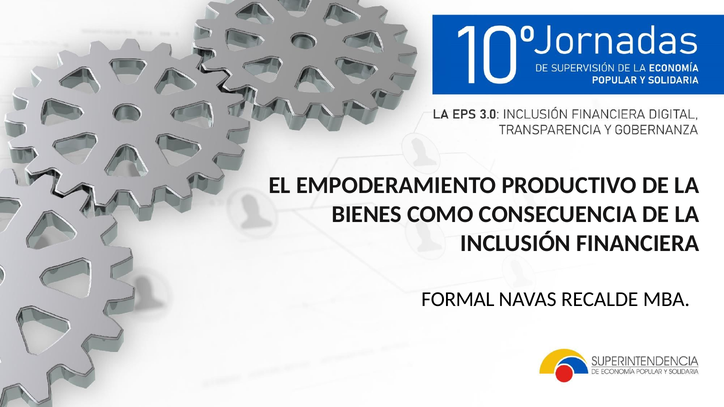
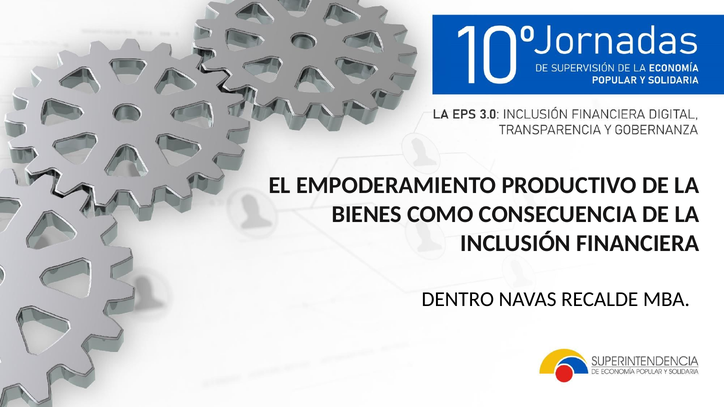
FORMAL: FORMAL -> DENTRO (458, 299)
